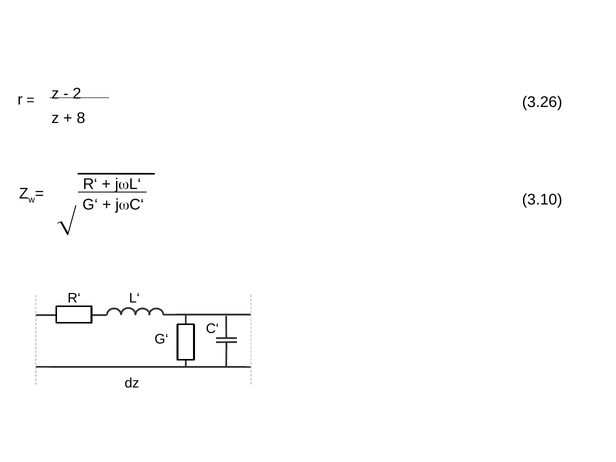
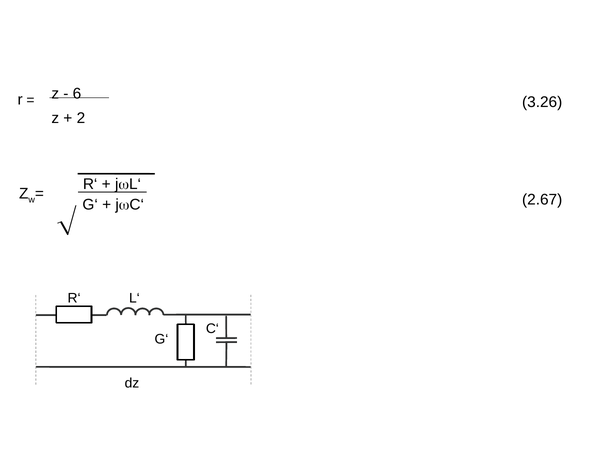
2: 2 -> 6 (77, 94)
8: 8 -> 2 (81, 118)
3.10: 3.10 -> 2.67 (542, 200)
